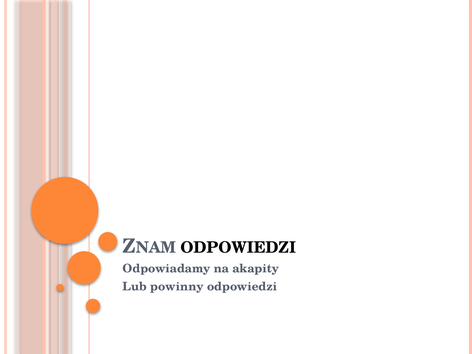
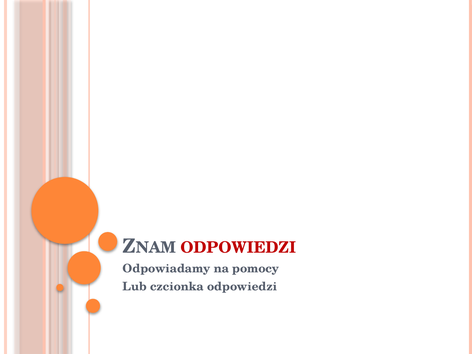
ODPOWIEDZI colour: black -> red (238, 248)
akapity: akapity -> pomocy (256, 268)
powinny: powinny -> czcionka (177, 287)
